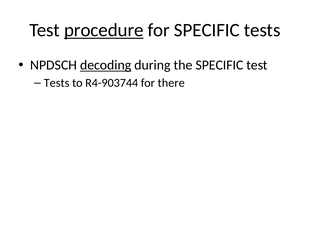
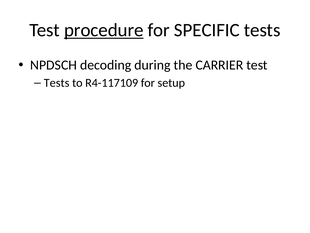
decoding underline: present -> none (106, 65)
the SPECIFIC: SPECIFIC -> CARRIER (219, 65)
R4-903744: R4-903744 -> R4-117109 (112, 83)
there: there -> setup (171, 83)
